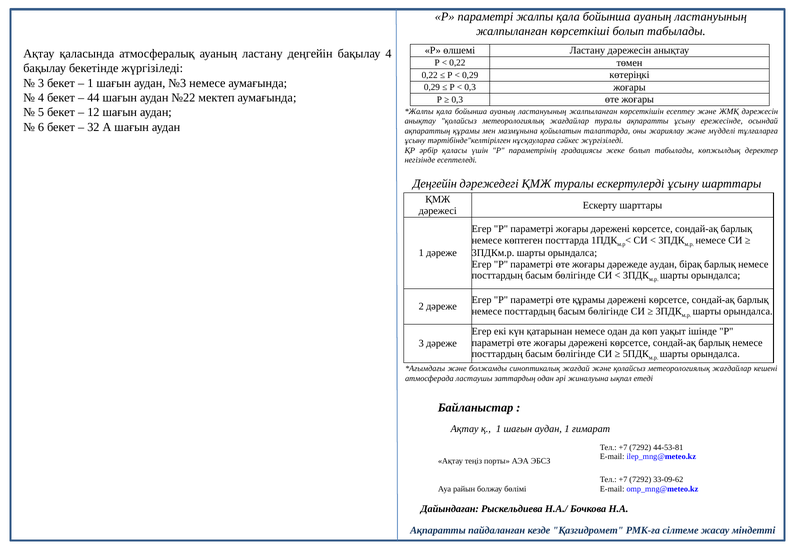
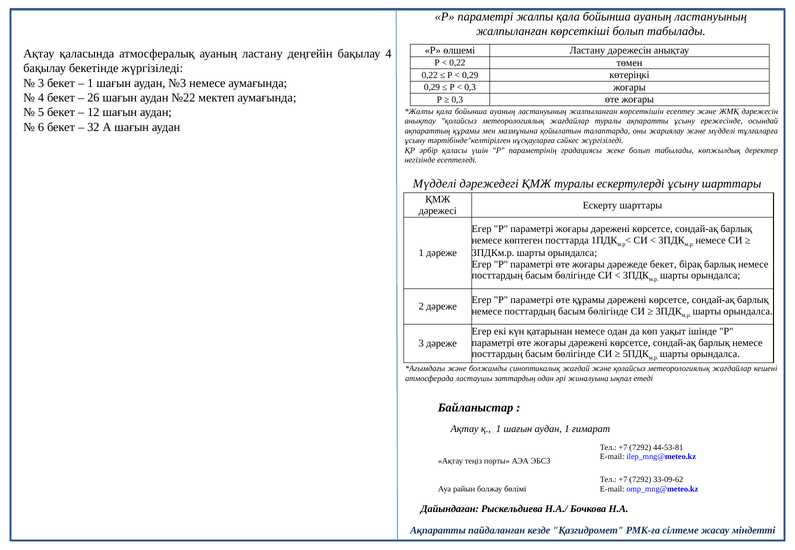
44: 44 -> 26 (93, 98)
Деңгейін: Деңгейін -> Мүдделі (435, 184)
дәрежеде аудан: аудан -> бекет (663, 265)
